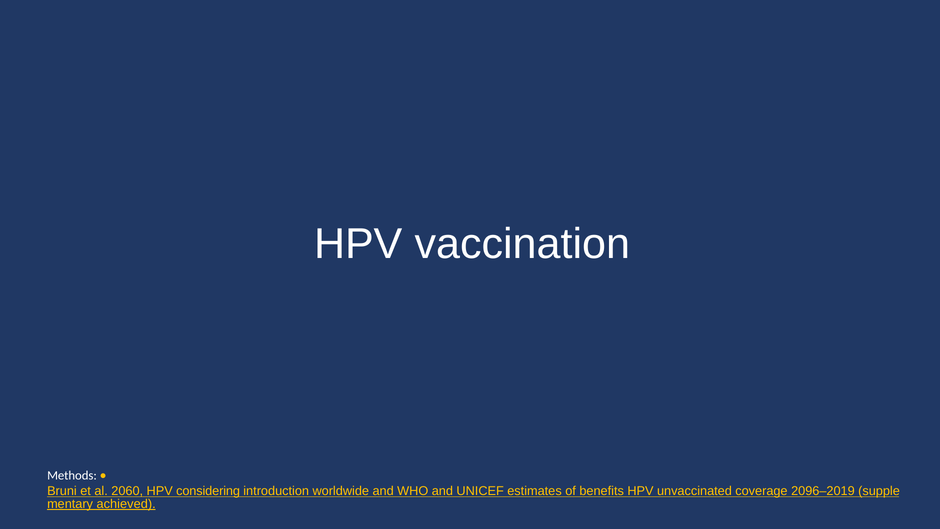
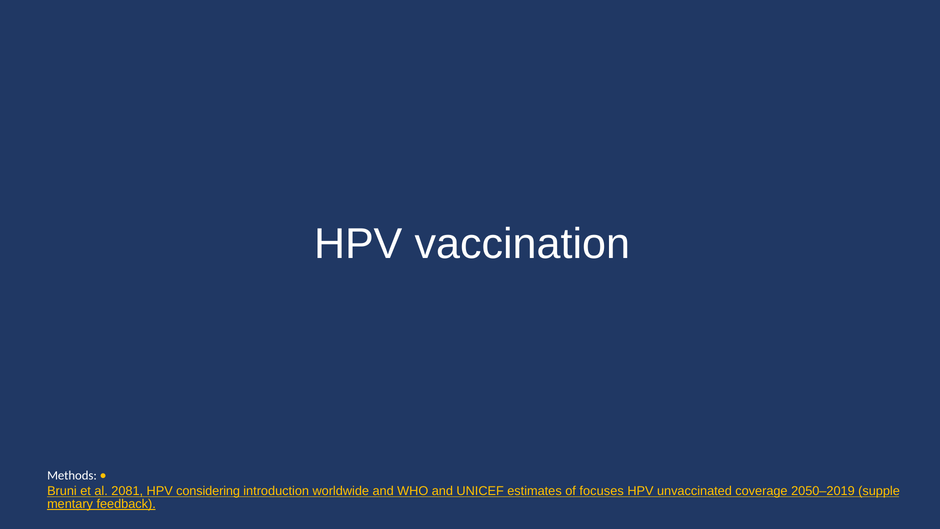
2060: 2060 -> 2081 (127, 491)
benefits: benefits -> focuses (602, 491)
2096–2019: 2096–2019 -> 2050–2019 (823, 491)
achieved: achieved -> feedback (126, 504)
